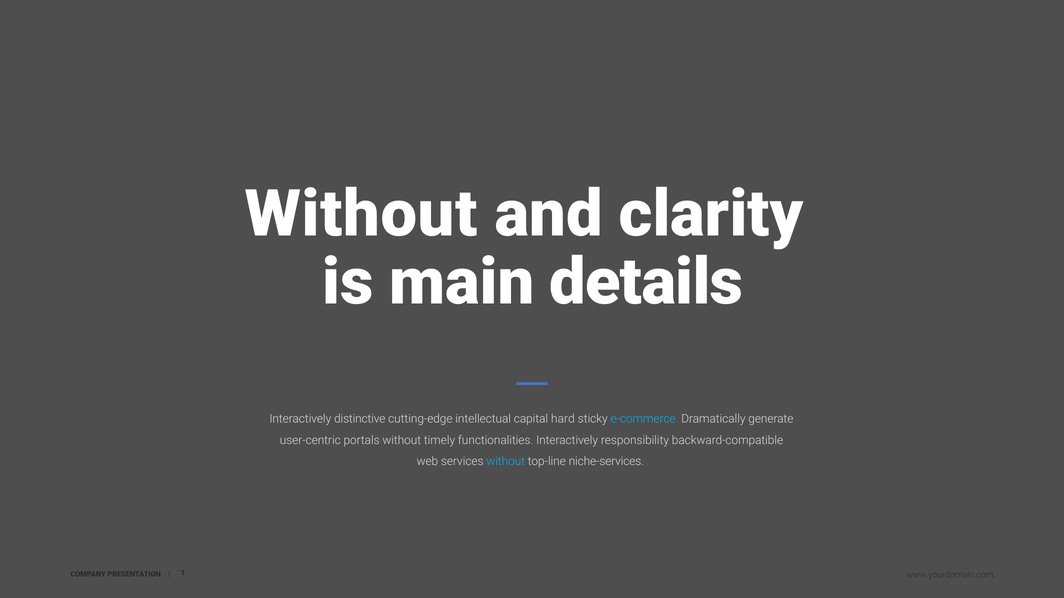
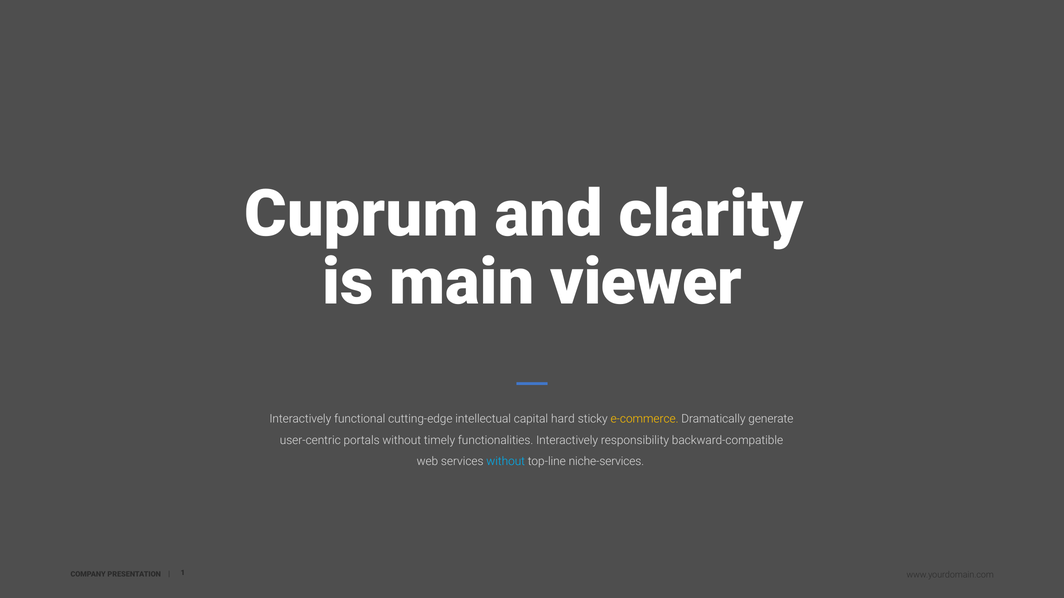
Without: Without -> Cuprum (361, 214)
details: details -> viewer (646, 282)
distinctive: distinctive -> functional (360, 420)
e-commerce colour: light blue -> yellow (644, 420)
